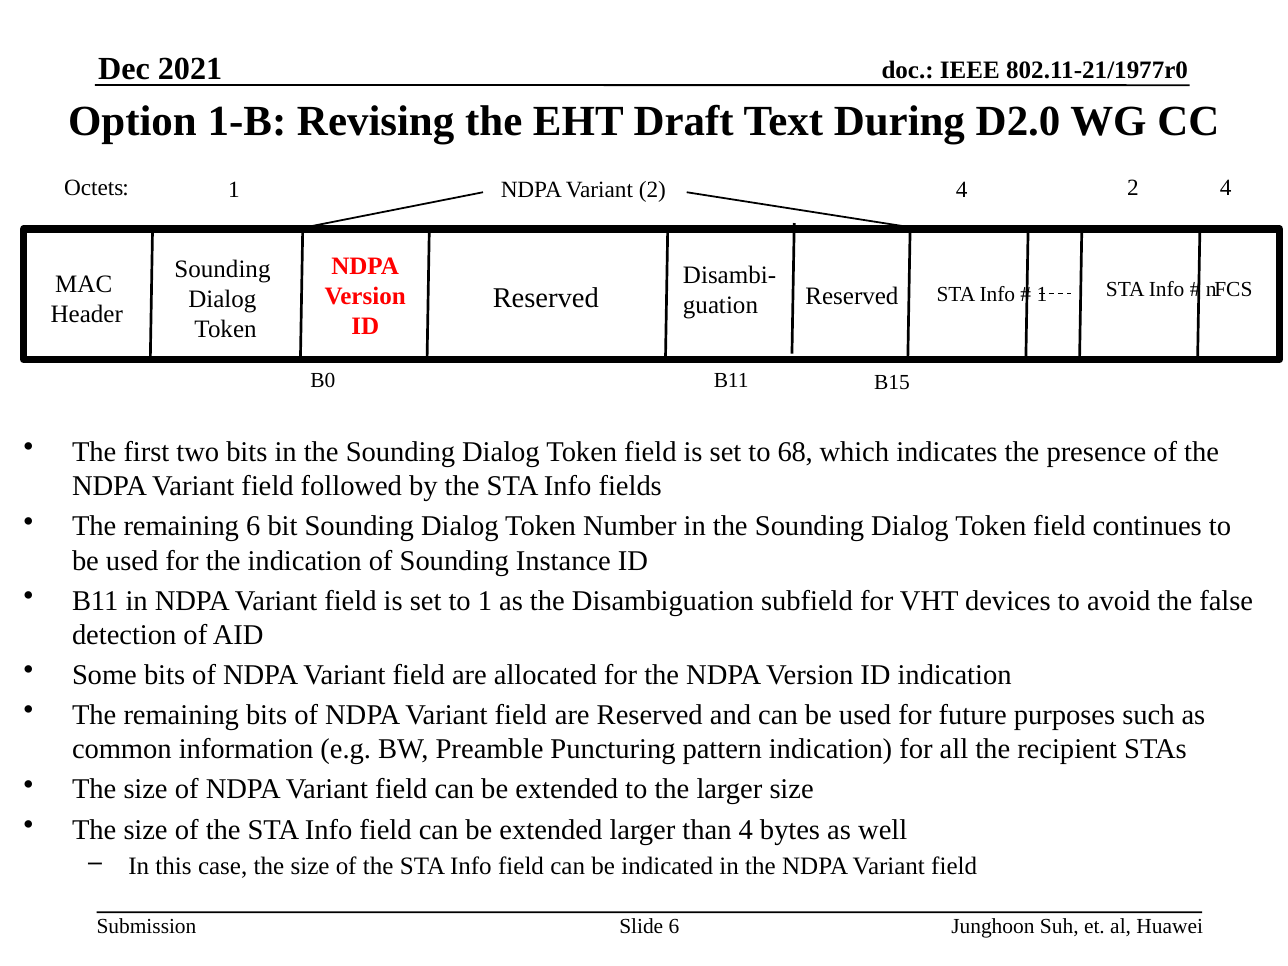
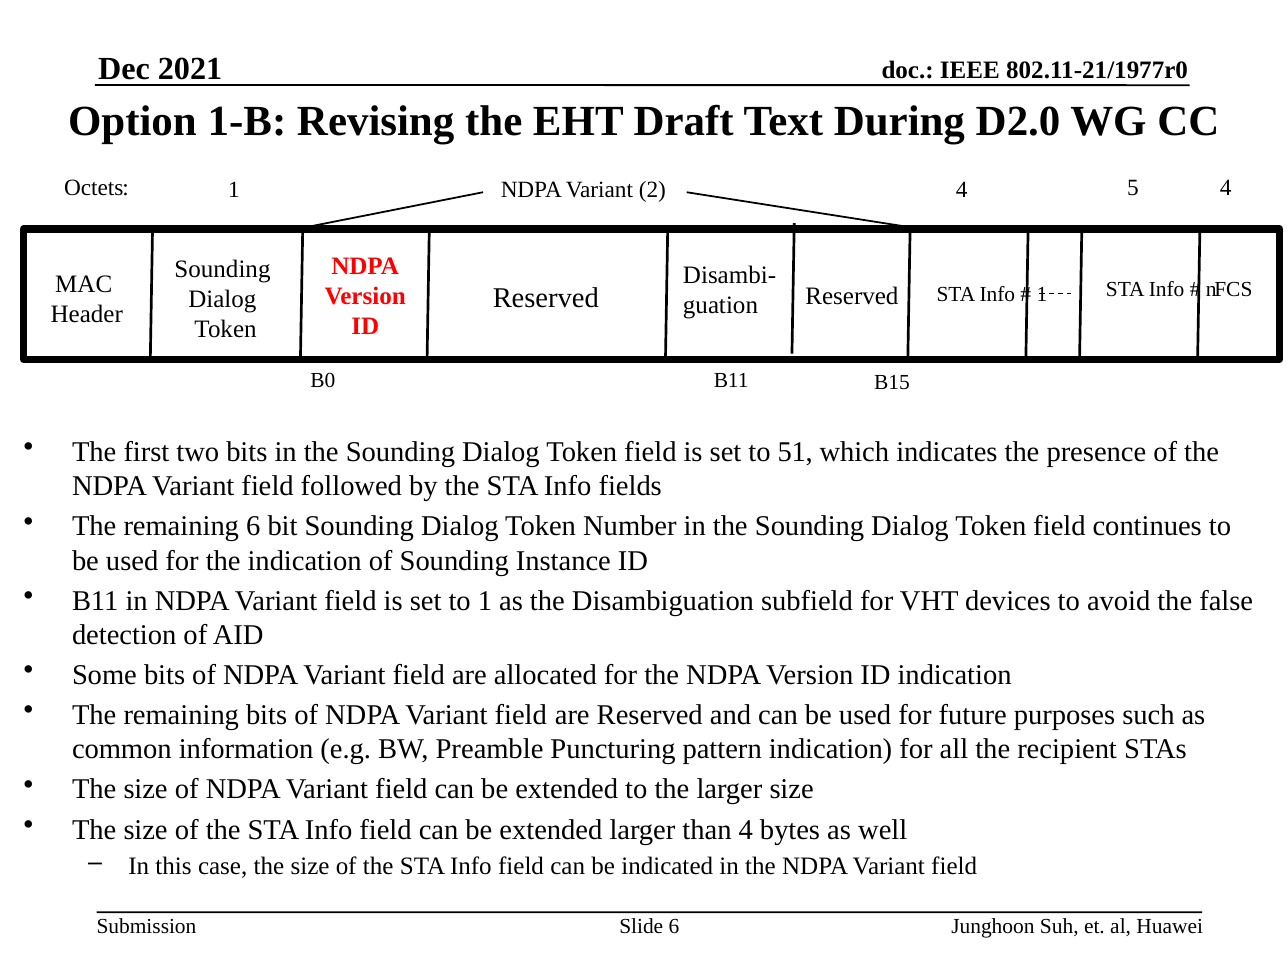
4 2: 2 -> 5 (1133, 187)
68: 68 -> 51 (795, 452)
